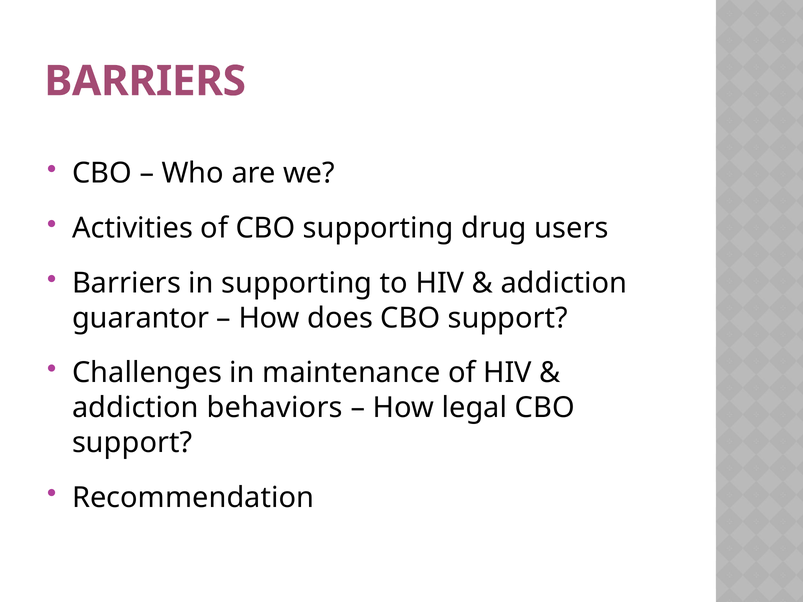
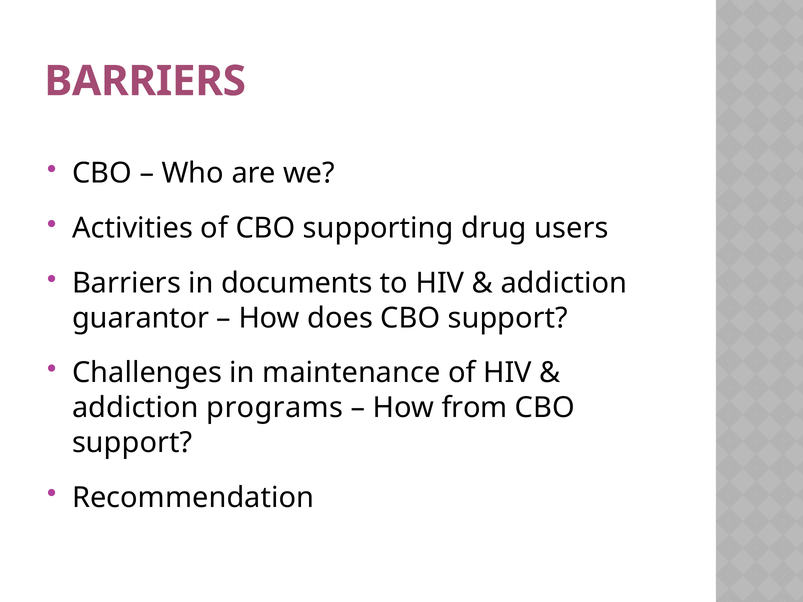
in supporting: supporting -> documents (297, 283)
behaviors: behaviors -> programs (275, 408)
legal: legal -> from (475, 408)
